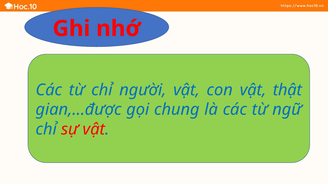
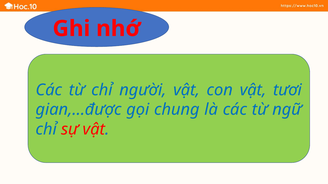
thật: thật -> tươi (287, 90)
